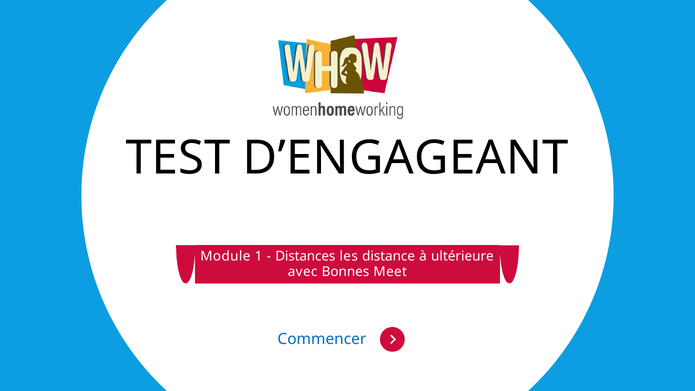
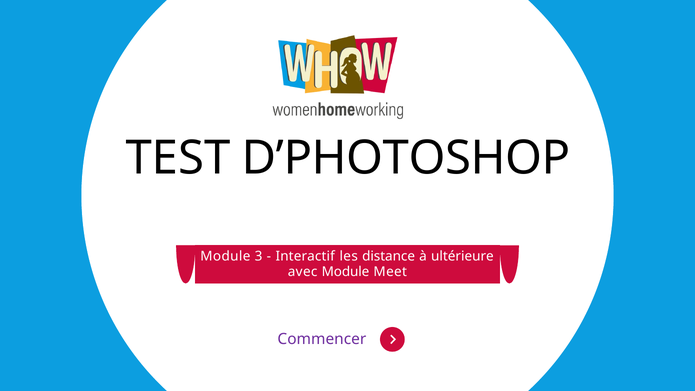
D’ENGAGEANT: D’ENGAGEANT -> D’PHOTOSHOP (406, 158)
1: 1 -> 3 (259, 256)
Distances: Distances -> Interactif (305, 256)
avec Bonnes: Bonnes -> Module (346, 272)
Commencer colour: blue -> purple (322, 339)
